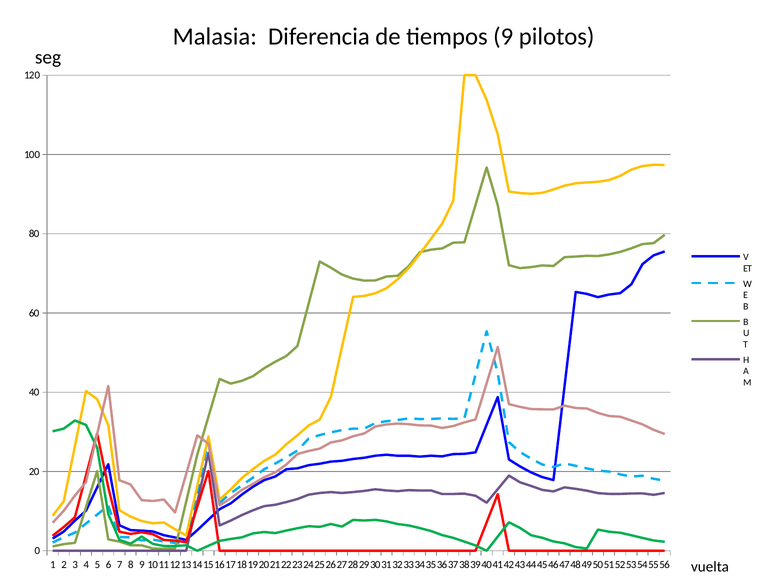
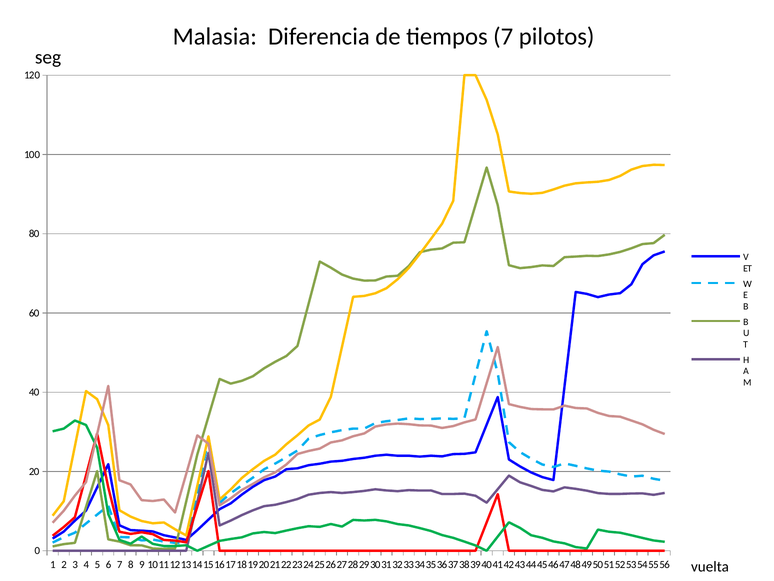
tiempos 9: 9 -> 7 (503, 36)
